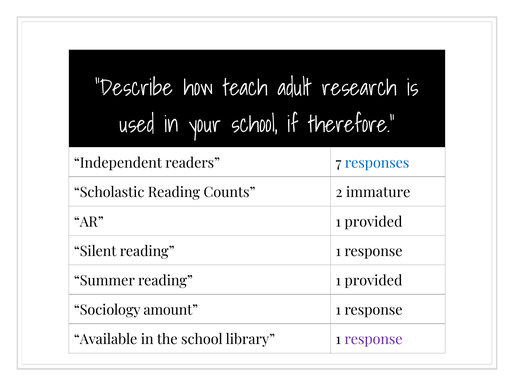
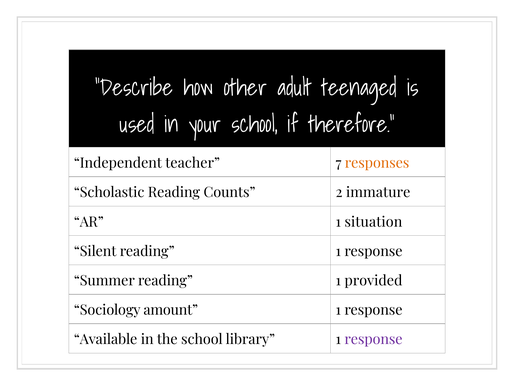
teach: teach -> other (245, 88)
research: research -> teenaged (359, 88)
readers: readers -> teacher (193, 163)
responses colour: blue -> orange (377, 163)
AR 1 provided: provided -> situation (373, 222)
